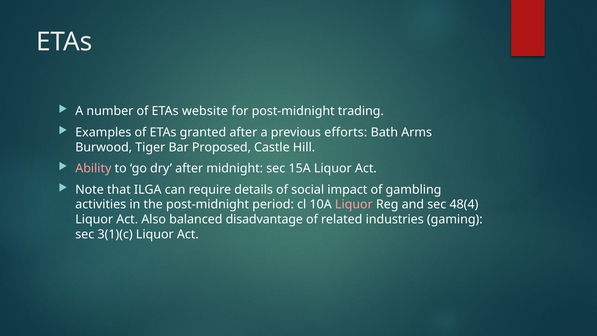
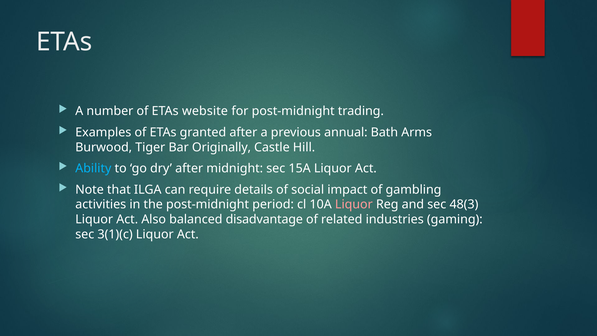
efforts: efforts -> annual (346, 132)
Proposed: Proposed -> Originally (221, 147)
Ability colour: pink -> light blue (93, 168)
48(4: 48(4 -> 48(3 (464, 204)
